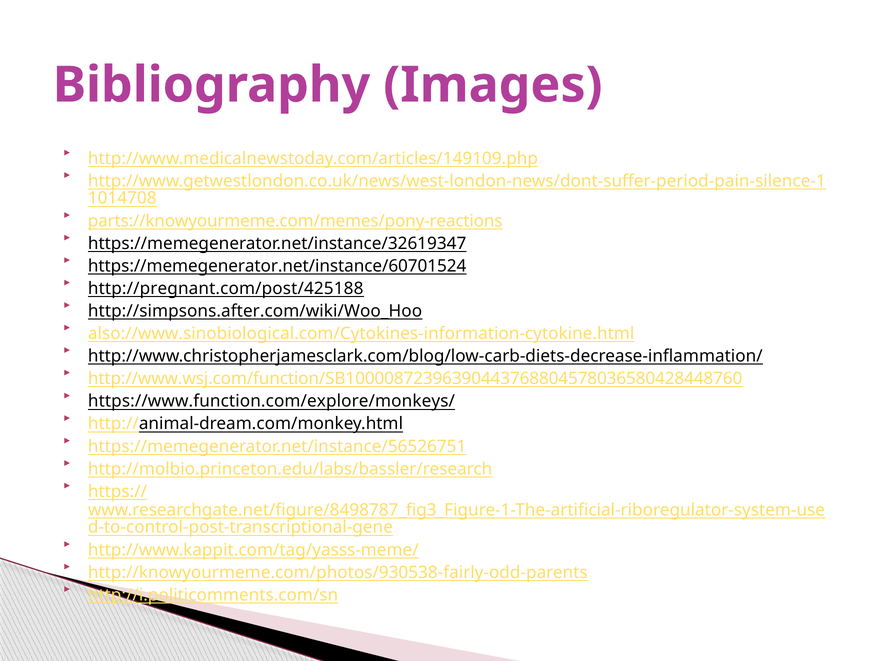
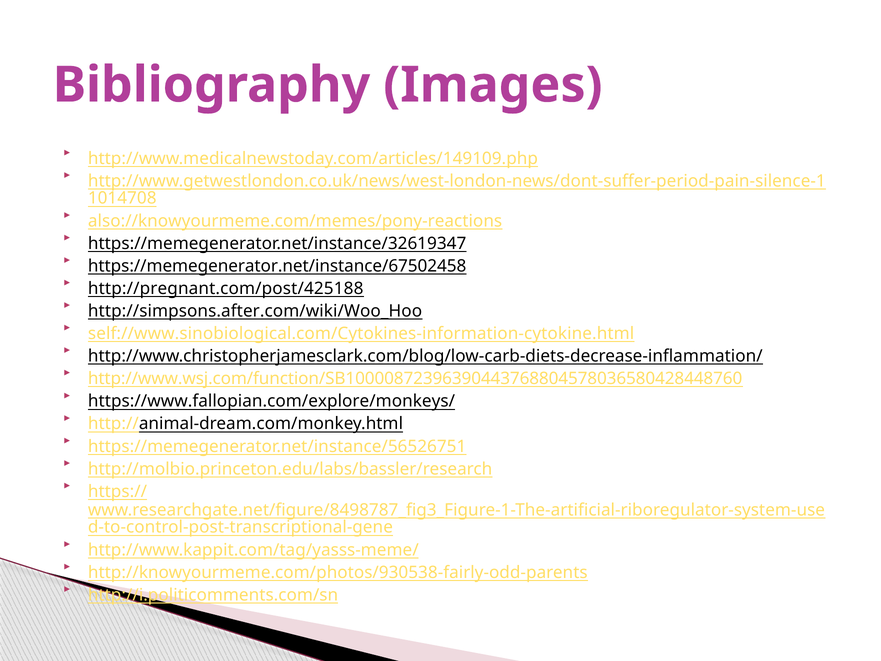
parts://knowyourmeme.com/memes/pony-reactions: parts://knowyourmeme.com/memes/pony-reactions -> also://knowyourmeme.com/memes/pony-reactions (295, 221)
https://memegenerator.net/instance/60701524: https://memegenerator.net/instance/60701524 -> https://memegenerator.net/instance/67502458 (277, 266)
also://www.sinobiological.com/Cytokines-information-cytokine.html: also://www.sinobiological.com/Cytokines-information-cytokine.html -> self://www.sinobiological.com/Cytokines-information-cytokine.html (361, 333)
https://www.function.com/explore/monkeys/: https://www.function.com/explore/monkeys/ -> https://www.fallopian.com/explore/monkeys/ (271, 401)
